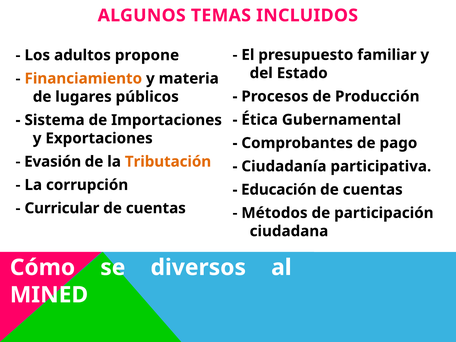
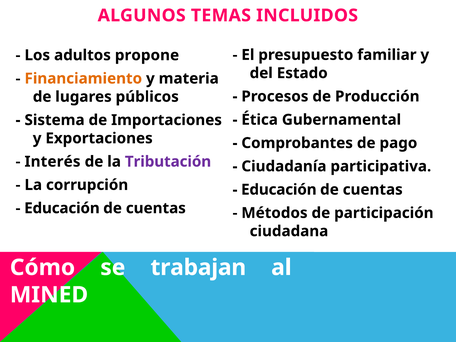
Evasión: Evasión -> Interés (53, 162)
Tributación colour: orange -> purple (168, 162)
Curricular: Curricular -> Educación (62, 208)
diversos: diversos -> trabajan (198, 267)
